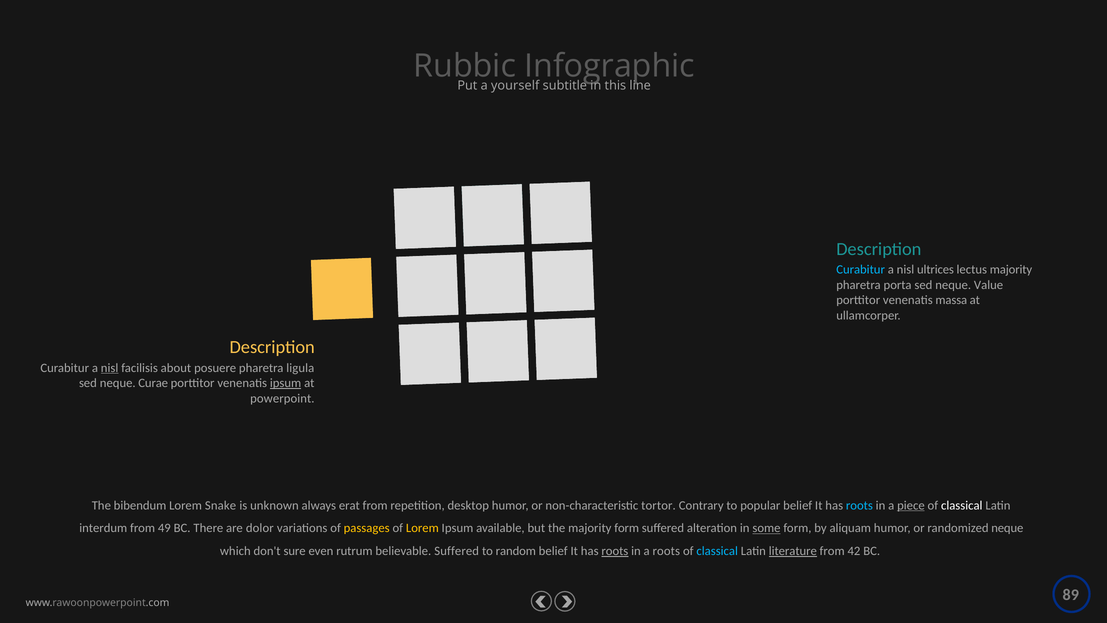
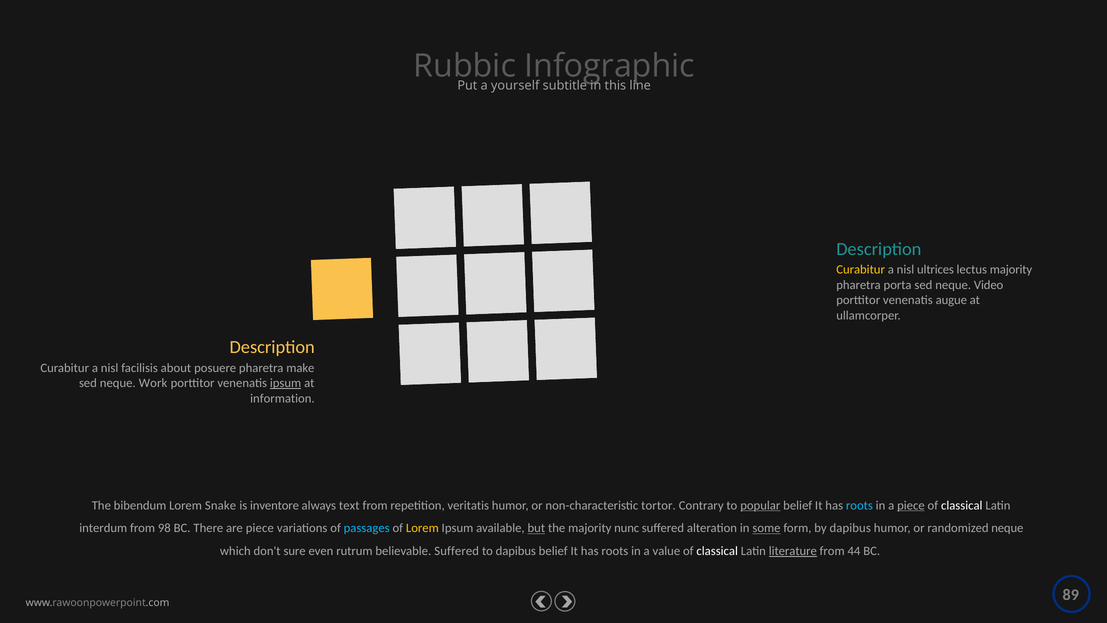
Curabitur colour: light blue -> yellow (861, 270)
Value: Value -> Video (989, 285)
massa: massa -> augue (951, 300)
nisl underline: present -> none (110, 368)
ligula: ligula -> make (300, 368)
Curae: Curae -> Work (153, 383)
powerpoint: powerpoint -> information (282, 398)
unknown: unknown -> inventore (275, 505)
erat: erat -> text (349, 505)
desktop: desktop -> veritatis (468, 505)
popular underline: none -> present (760, 505)
49: 49 -> 98 (164, 528)
are dolor: dolor -> piece (260, 528)
passages colour: yellow -> light blue (367, 528)
but underline: none -> present (536, 528)
majority form: form -> nunc (627, 528)
by aliquam: aliquam -> dapibus (850, 528)
to random: random -> dapibus (516, 551)
roots underline: present -> none (615, 551)
a roots: roots -> value (666, 551)
classical colour: light blue -> white (717, 551)
42: 42 -> 44 (854, 551)
